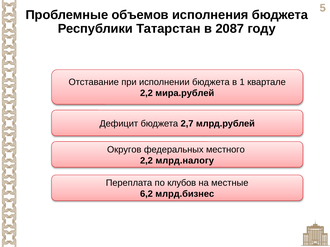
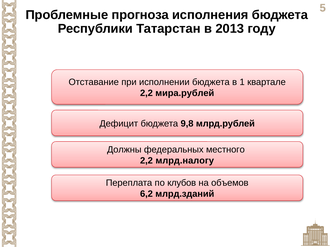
объемов: объемов -> прогноза (140, 15)
2087: 2087 -> 2013 (230, 29)
2,7: 2,7 -> 9,8 (187, 124)
Округов: Округов -> Должны (124, 150)
местные: местные -> объемов (230, 183)
млрд.бизнес: млрд.бизнес -> млрд.зданий (185, 194)
